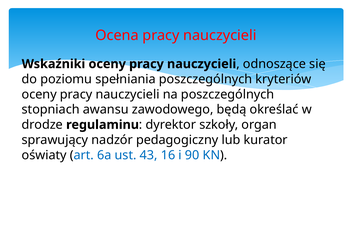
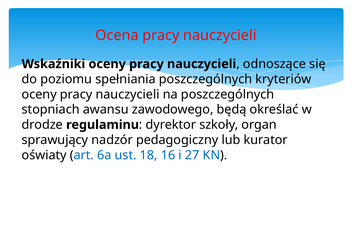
43: 43 -> 18 (149, 155)
90: 90 -> 27 (192, 155)
